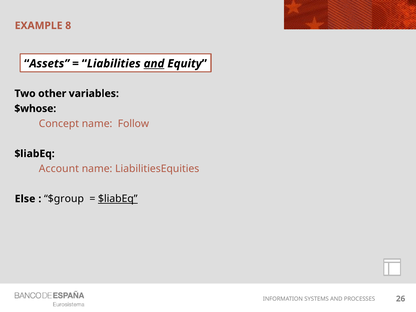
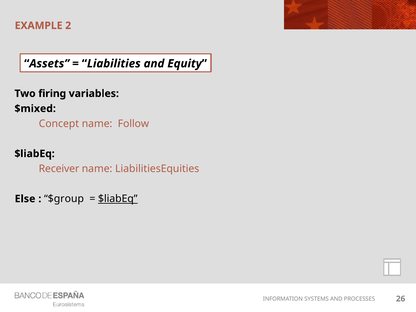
8: 8 -> 2 (68, 26)
and underline: present -> none (154, 64)
other: other -> firing (52, 94)
$whose: $whose -> $mixed (35, 109)
Account: Account -> Receiver (59, 169)
